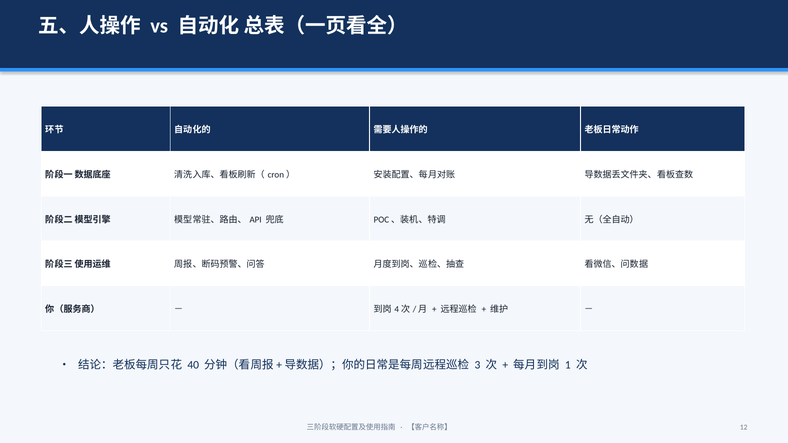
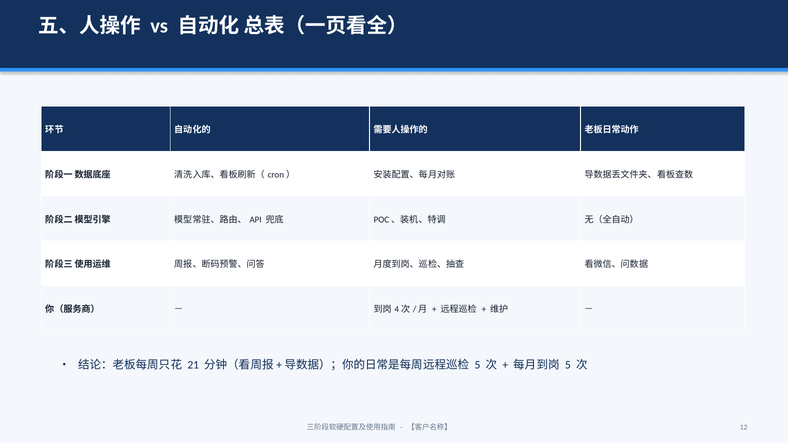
40: 40 -> 21 (193, 365)
3: 3 -> 5 (477, 365)
1: 1 -> 5 (568, 365)
